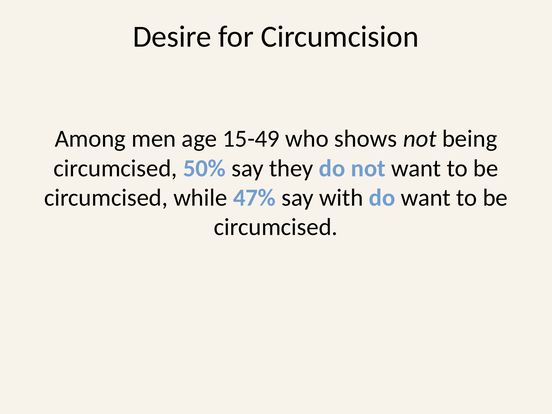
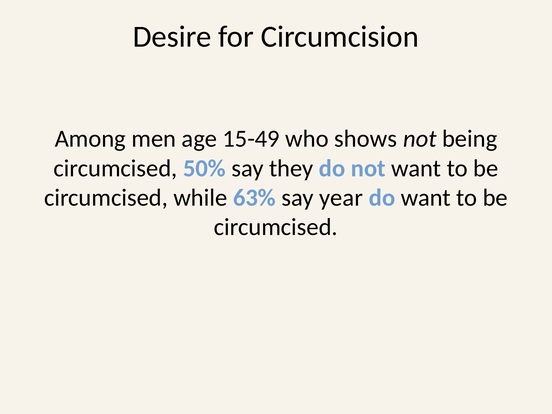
47%: 47% -> 63% (255, 198)
with: with -> year (341, 198)
